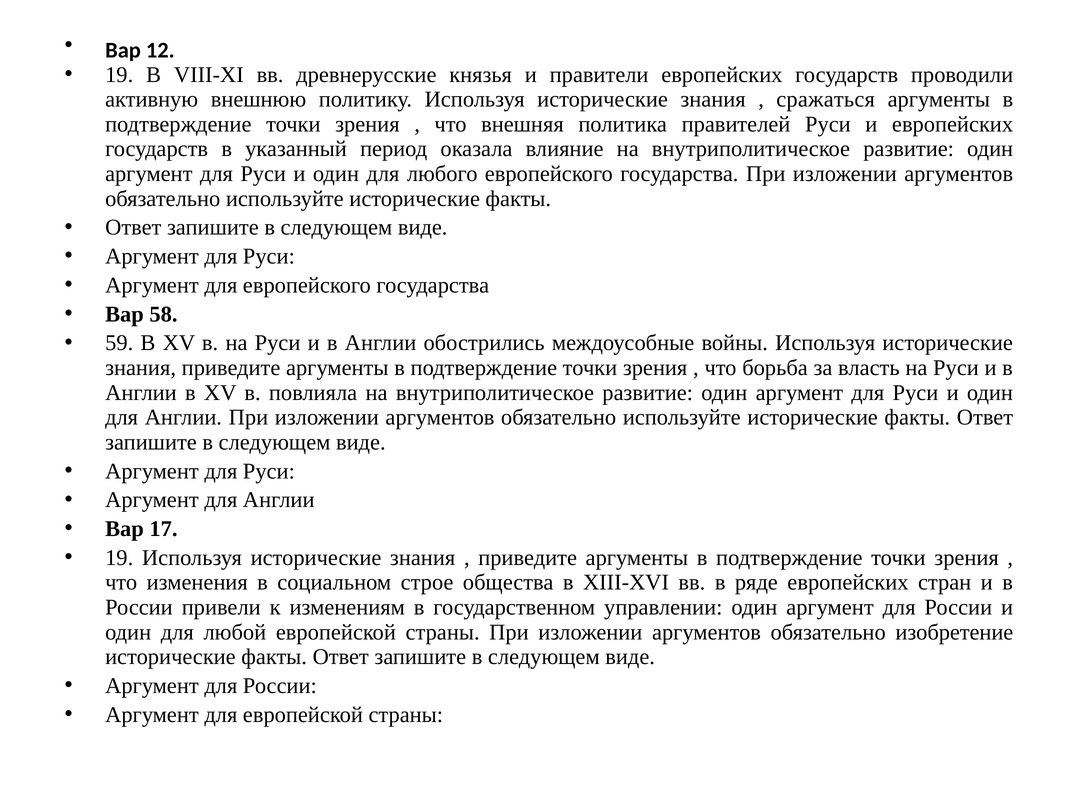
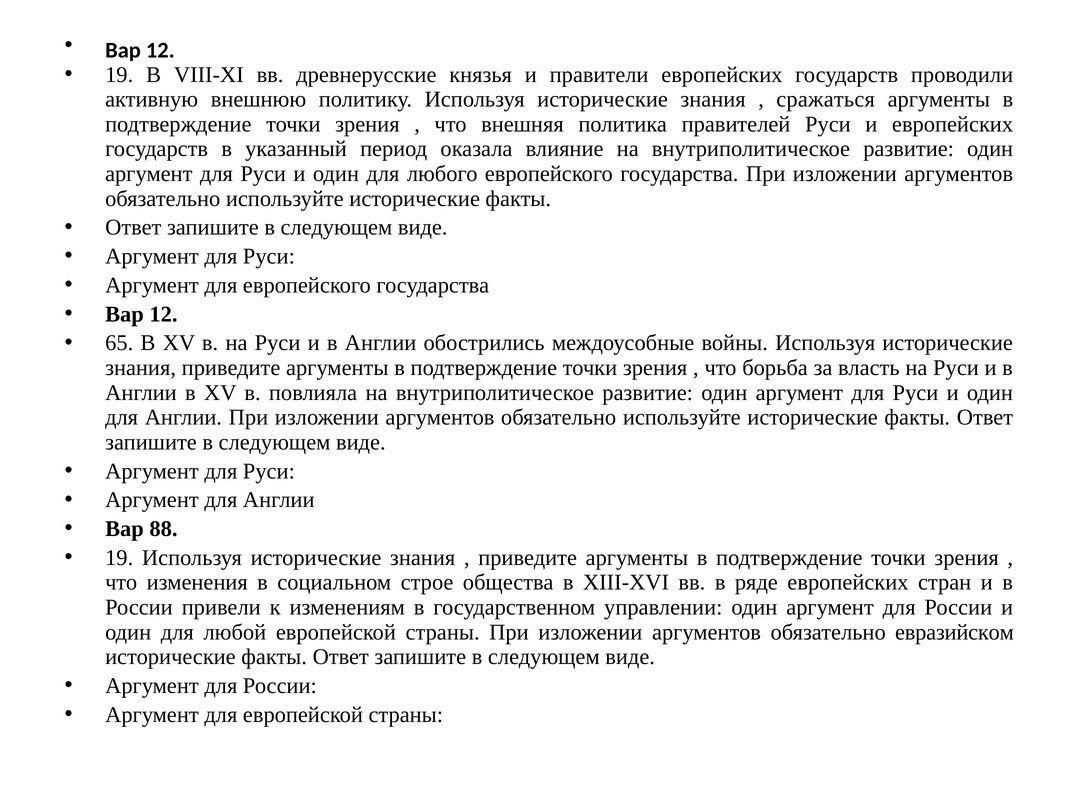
58: 58 -> 12 (163, 314)
59: 59 -> 65 (119, 343)
17: 17 -> 88 (163, 529)
изобретение: изобретение -> евразийском (954, 632)
